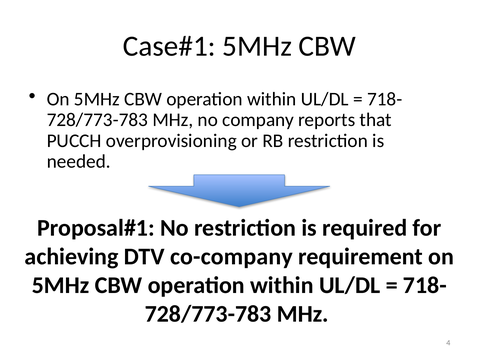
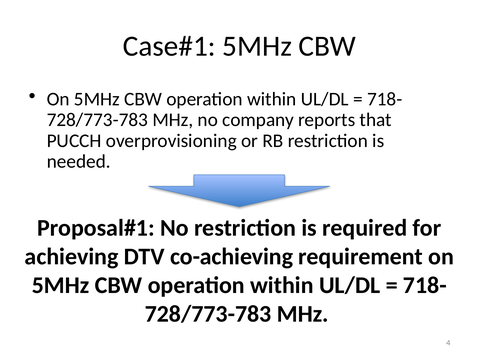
co-company: co-company -> co-achieving (232, 257)
